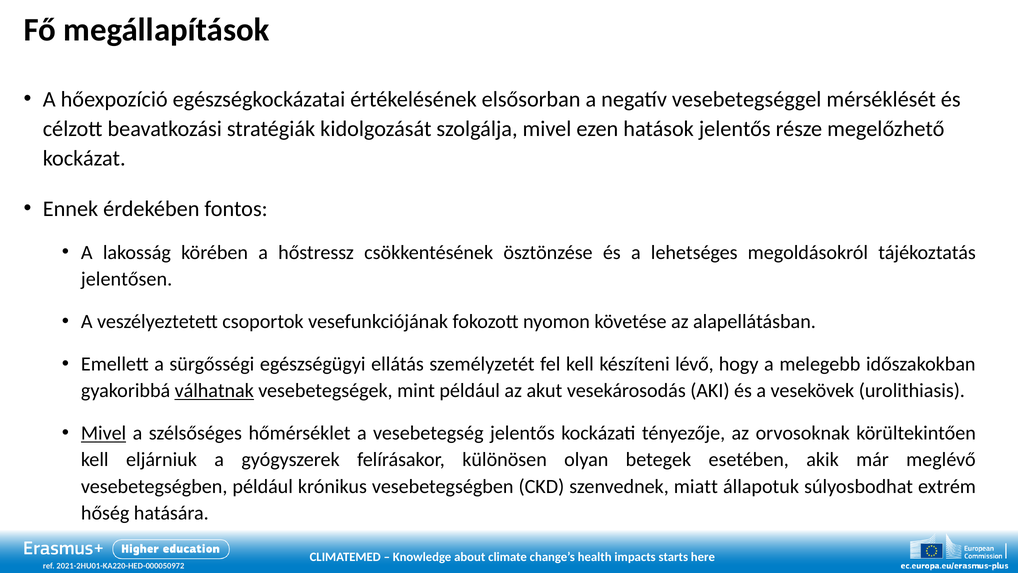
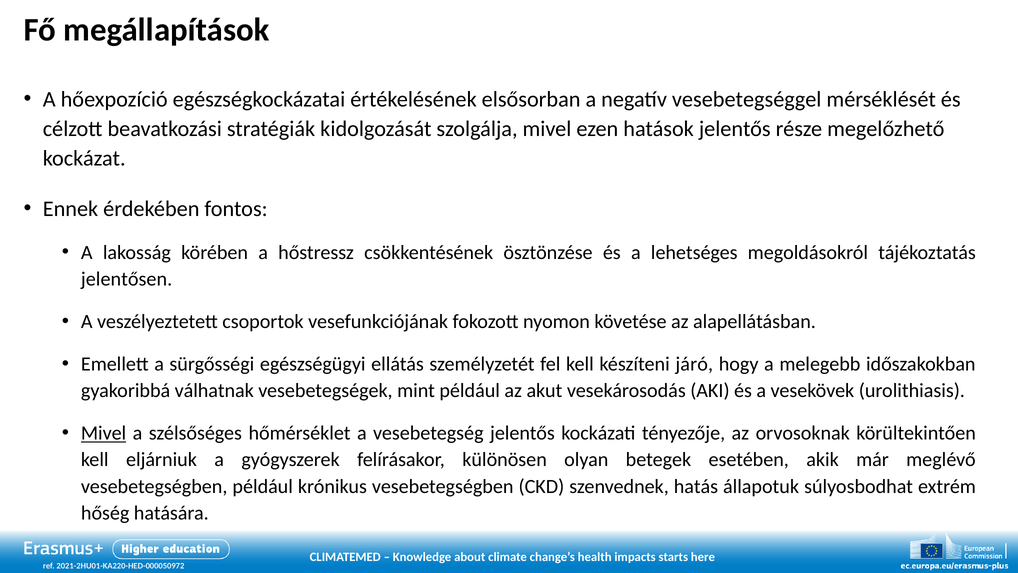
lévő: lévő -> járó (694, 364)
válhatnak underline: present -> none (214, 390)
miatt: miatt -> hatás (696, 486)
